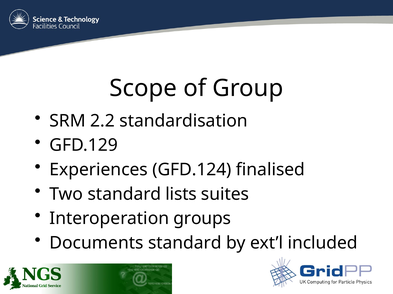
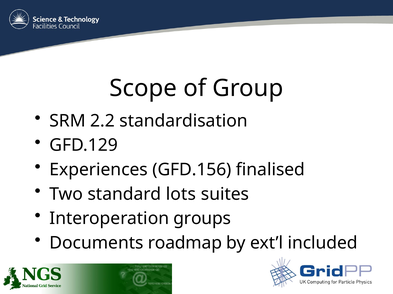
GFD.124: GFD.124 -> GFD.156 (192, 170)
lists: lists -> lots (181, 195)
Documents standard: standard -> roadmap (185, 243)
